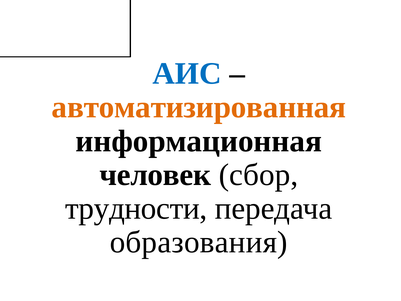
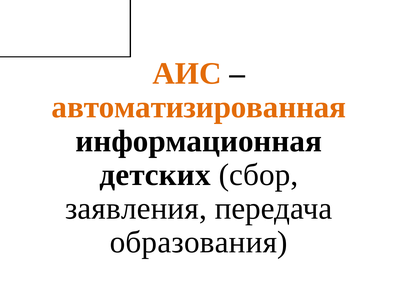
АИС colour: blue -> orange (187, 74)
человек: человек -> детских (155, 175)
трудности: трудности -> заявления (136, 208)
